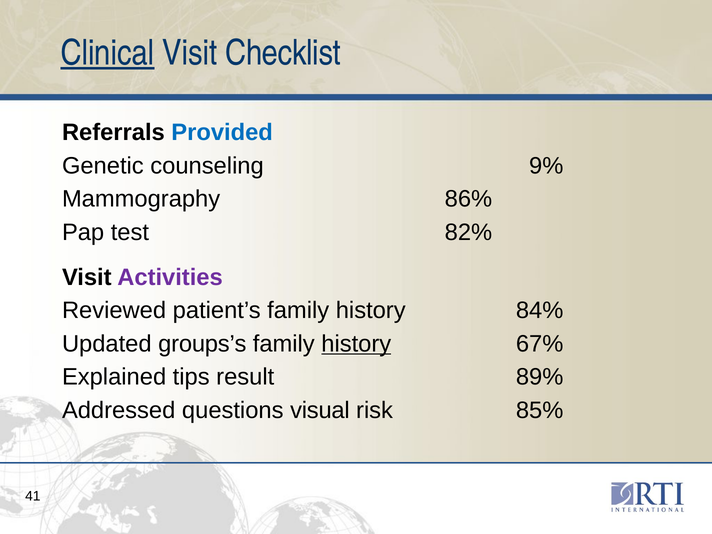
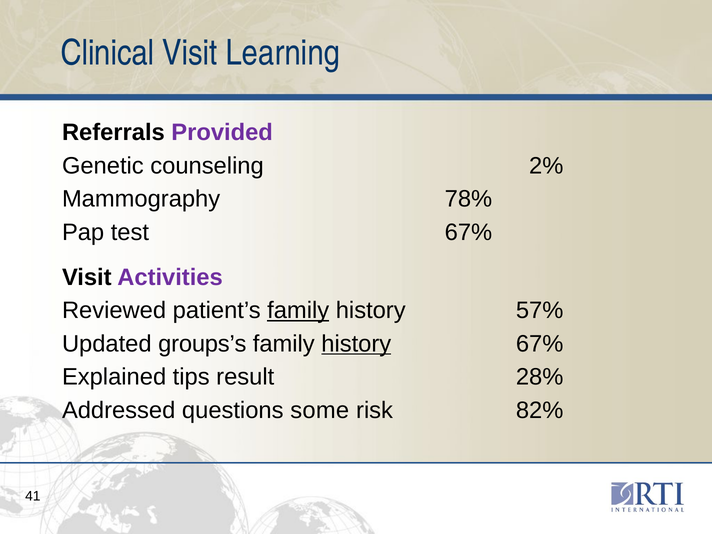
Clinical underline: present -> none (107, 53)
Checklist: Checklist -> Learning (283, 53)
Provided colour: blue -> purple (222, 133)
9%: 9% -> 2% (546, 166)
86%: 86% -> 78% (468, 199)
test 82%: 82% -> 67% (468, 232)
family underline: none -> present (298, 311)
84%: 84% -> 57% (540, 311)
89%: 89% -> 28% (540, 377)
visual: visual -> some (320, 410)
85%: 85% -> 82% (540, 410)
